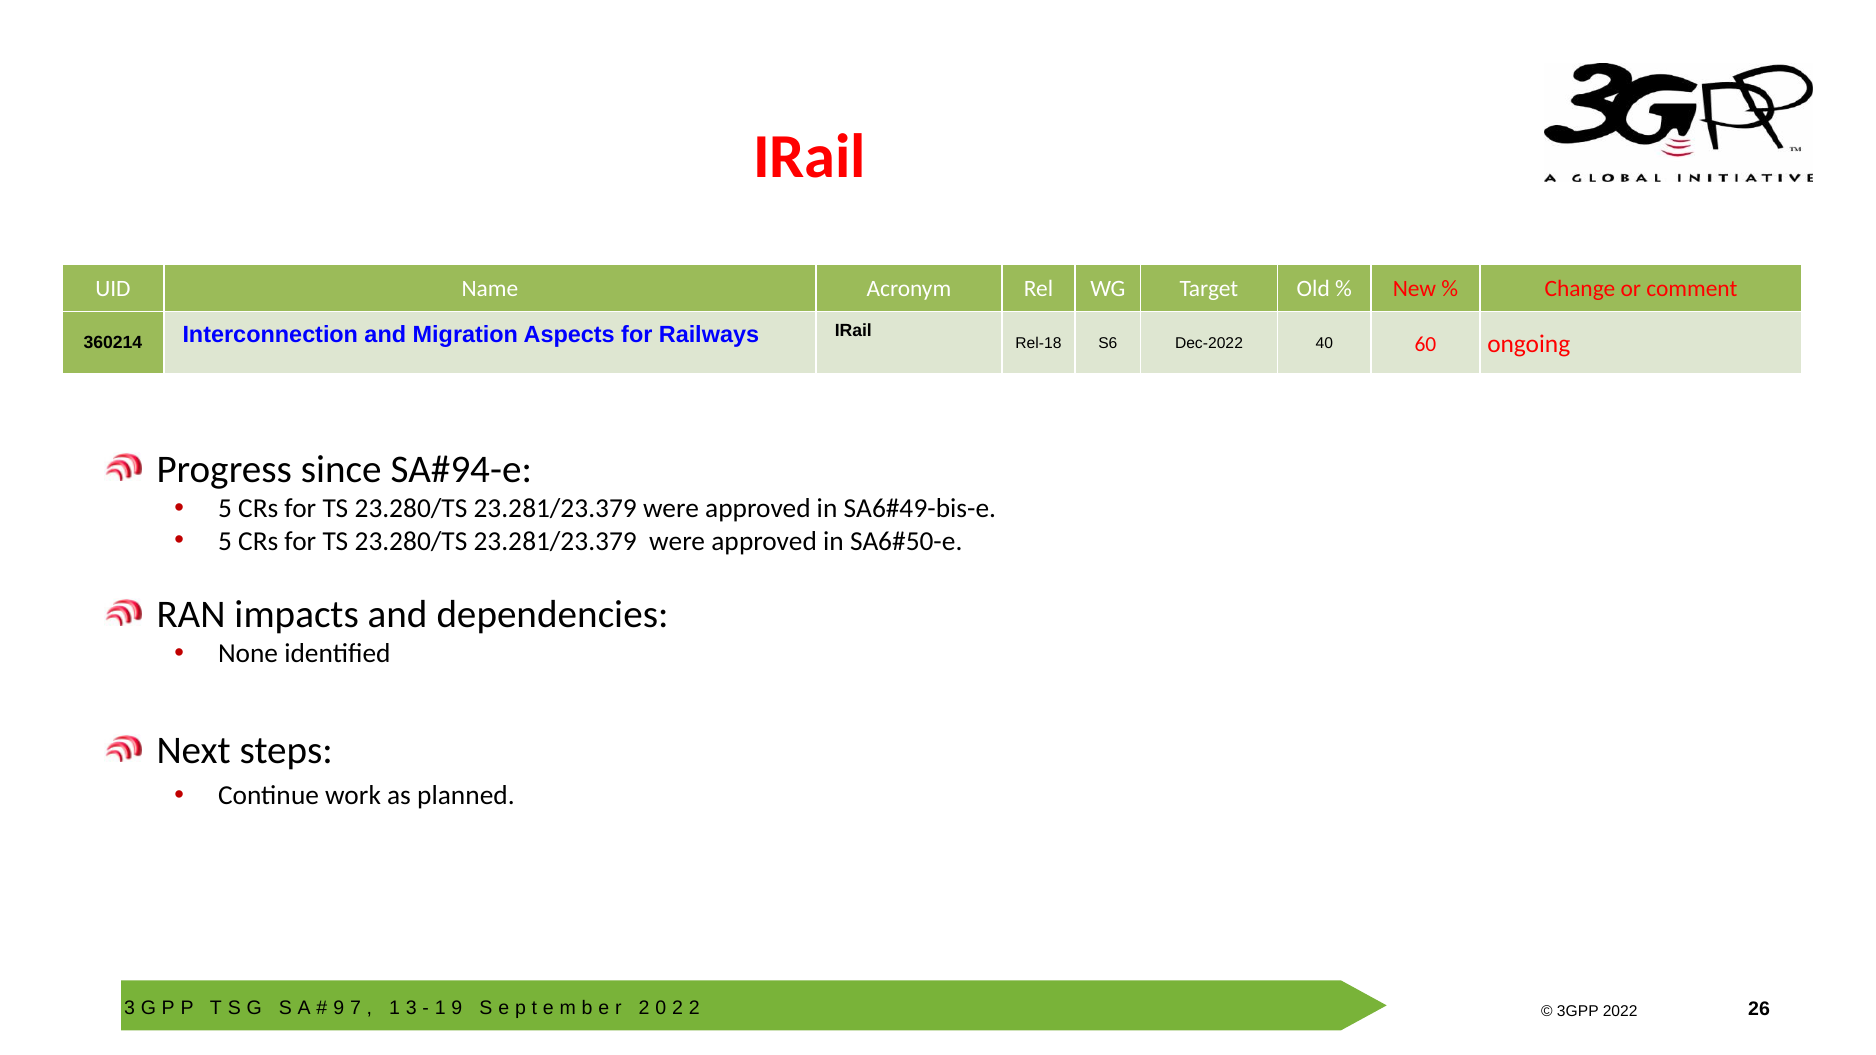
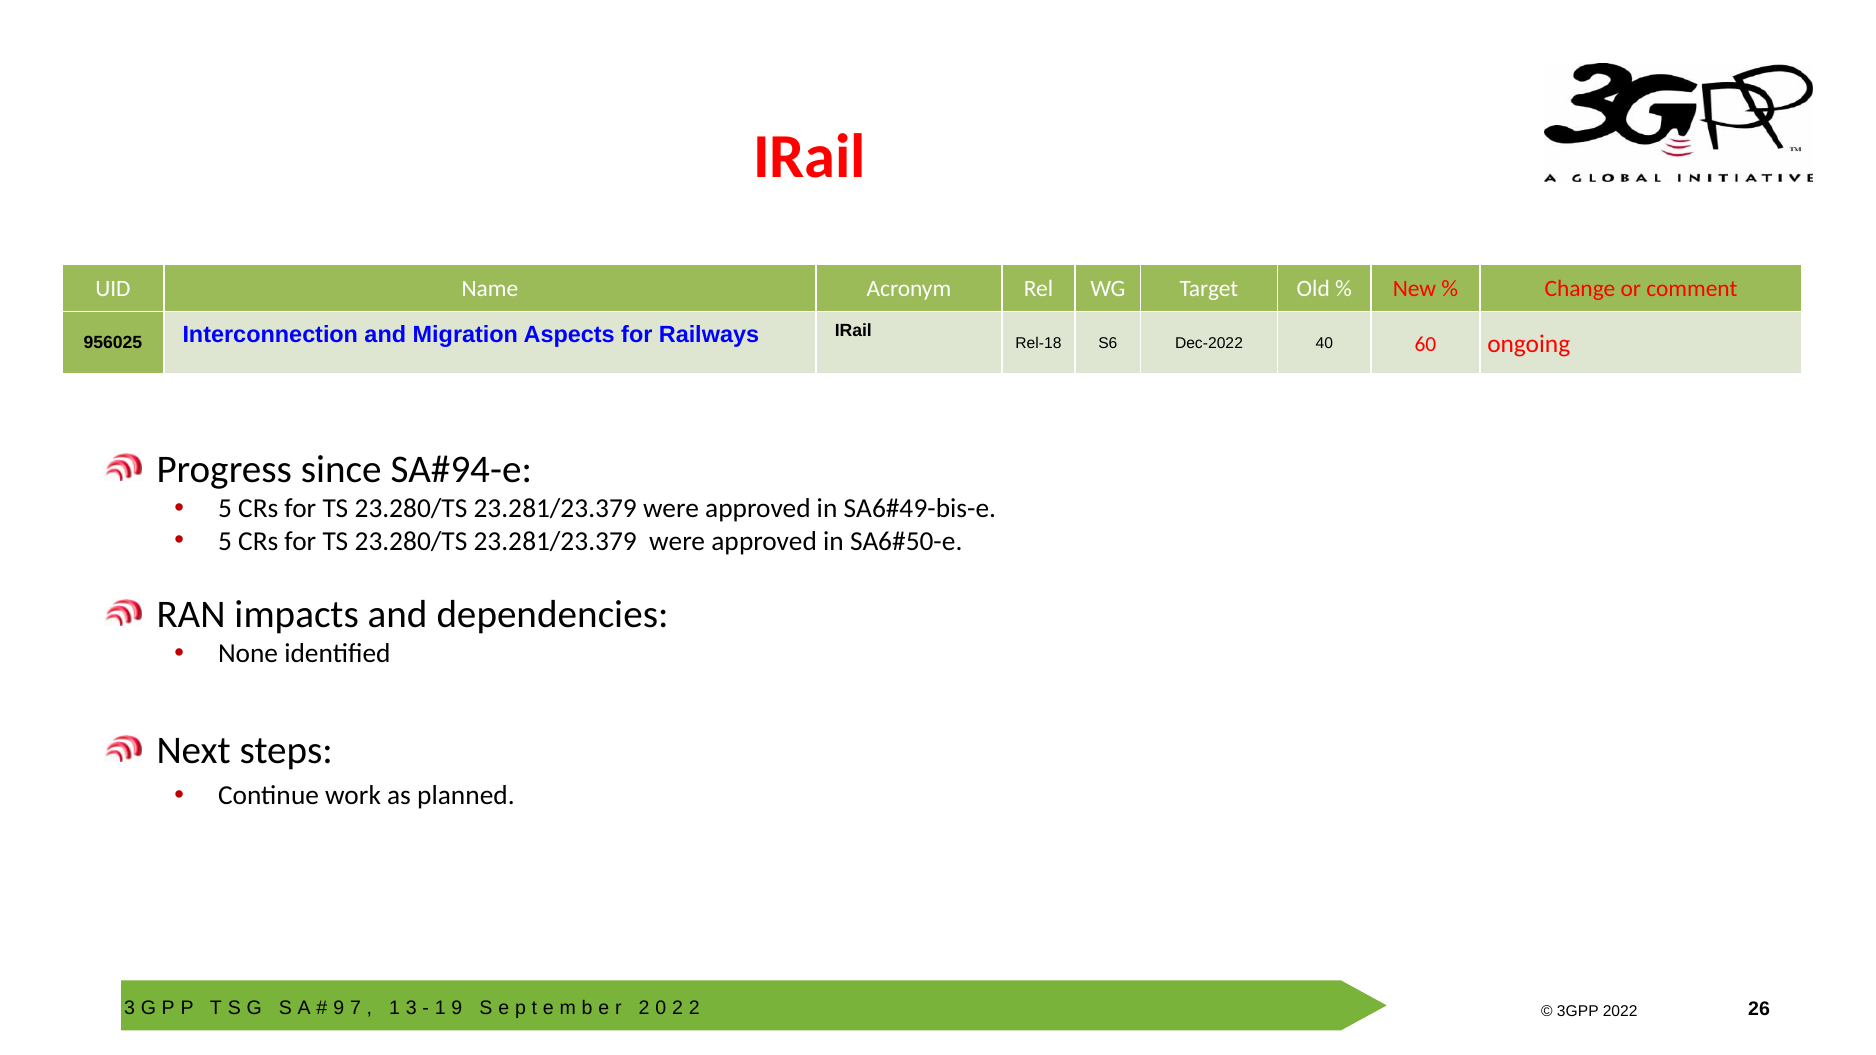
360214: 360214 -> 956025 (113, 343)
